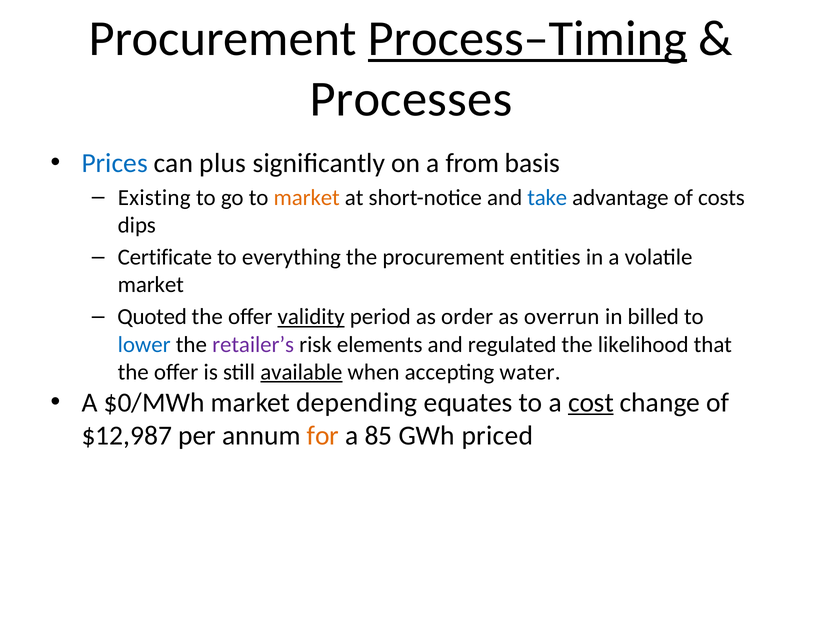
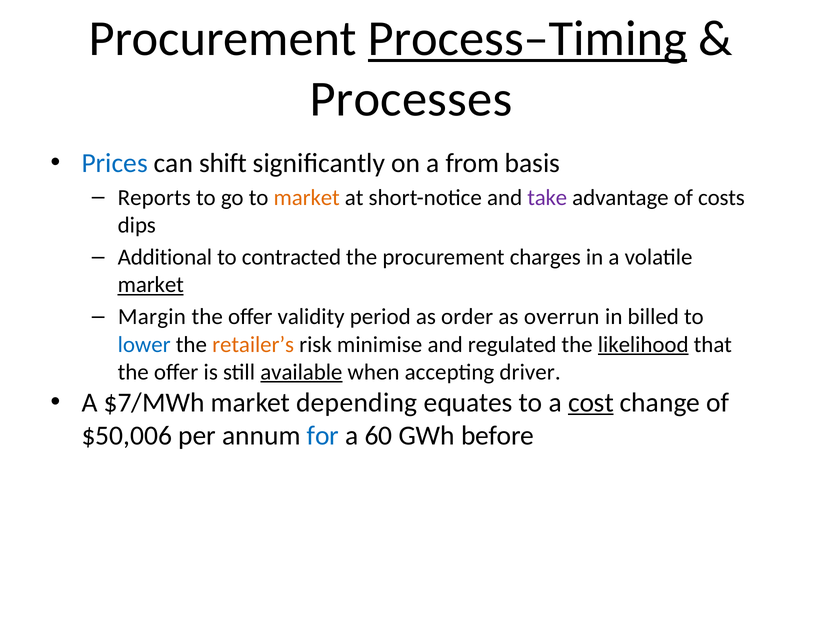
plus: plus -> shift (223, 163)
Existing: Existing -> Reports (154, 198)
take colour: blue -> purple (547, 198)
Certificate: Certificate -> Additional (165, 257)
everything: everything -> contracted (291, 257)
entities: entities -> charges (545, 257)
market underline: none -> present (151, 285)
Quoted: Quoted -> Margin (152, 317)
validity underline: present -> none (311, 317)
retailer’s colour: purple -> orange (253, 345)
elements: elements -> minimise (380, 345)
likelihood underline: none -> present (643, 345)
water: water -> driver (530, 372)
$0/MWh: $0/MWh -> $7/MWh (154, 403)
$12,987: $12,987 -> $50,006 (127, 436)
for colour: orange -> blue (323, 436)
85: 85 -> 60 (378, 436)
priced: priced -> before (498, 436)
